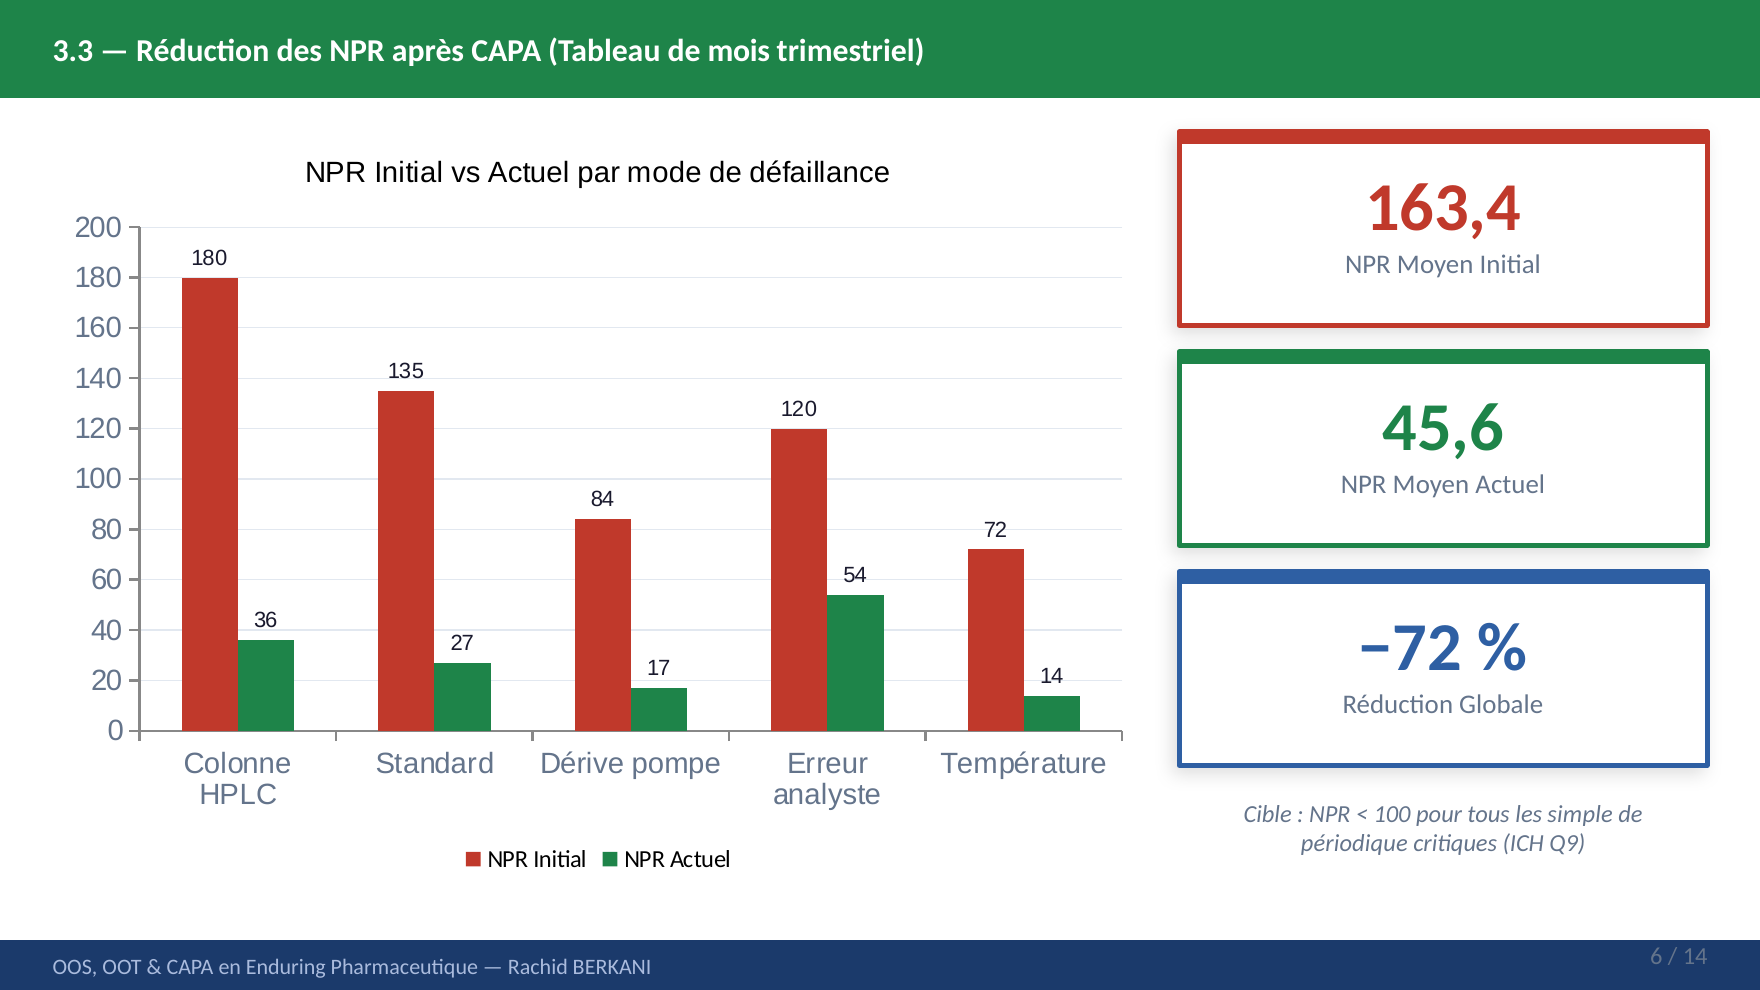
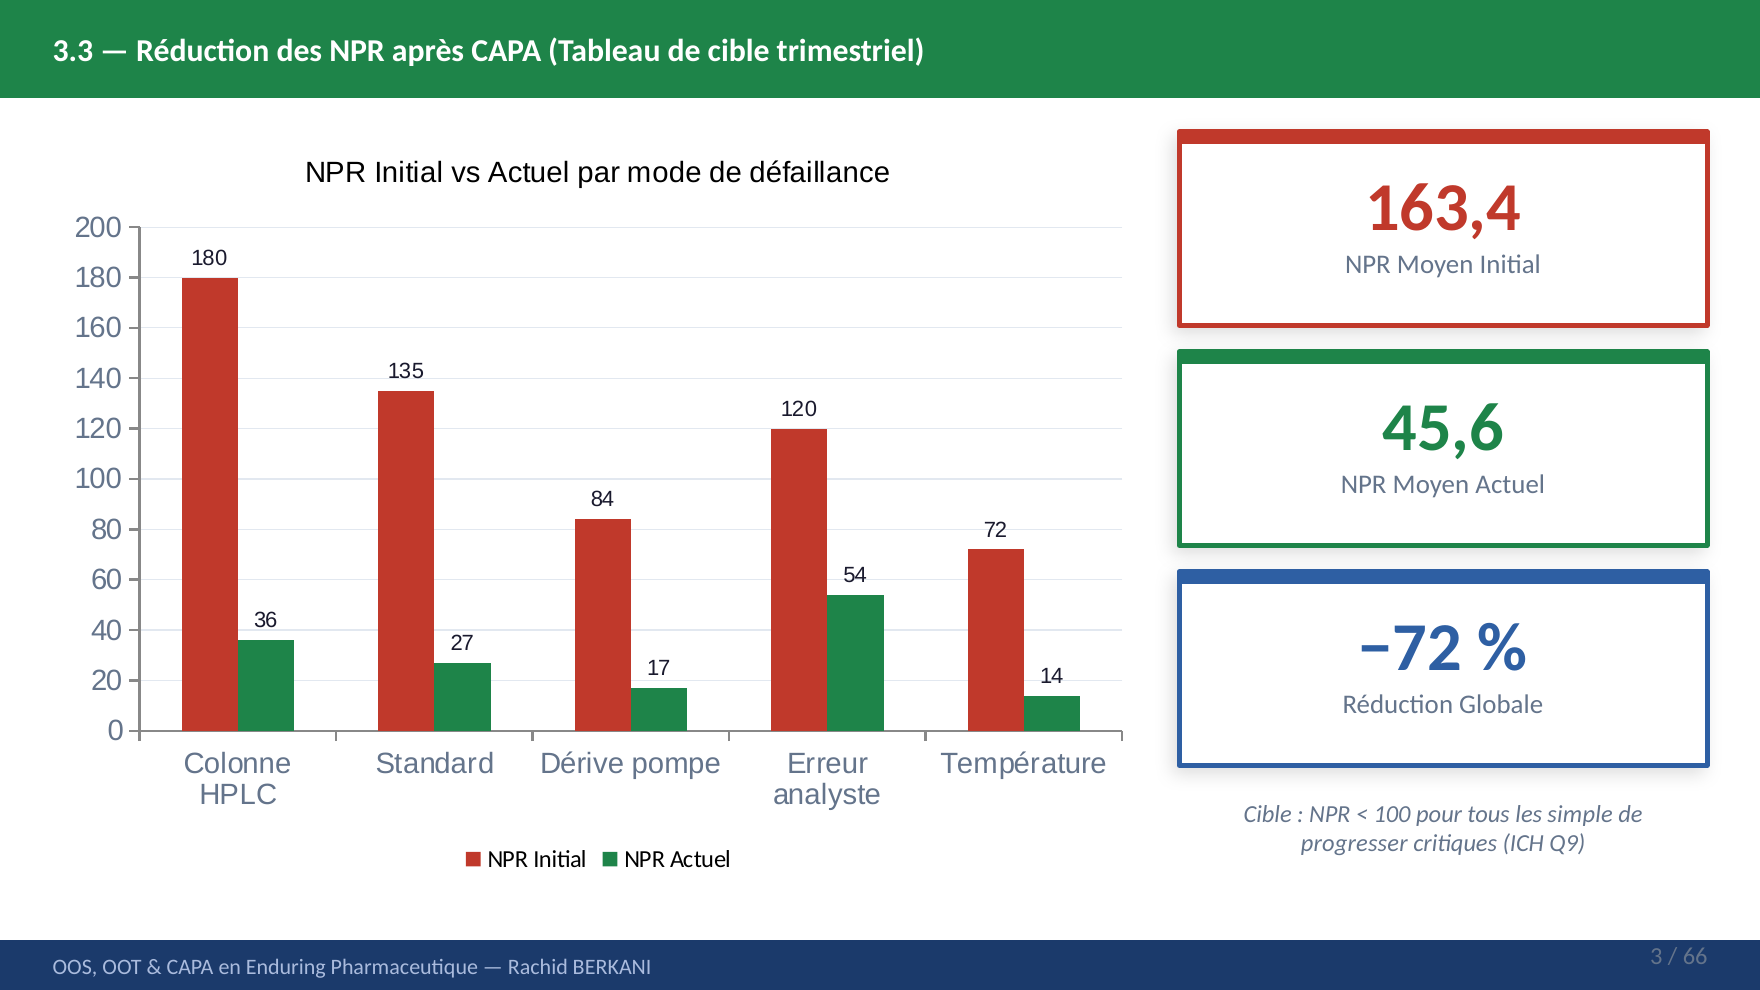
de mois: mois -> cible (739, 51)
périodique: périodique -> progresser (1354, 844)
6: 6 -> 3 (1656, 956)
14: 14 -> 66 (1695, 956)
